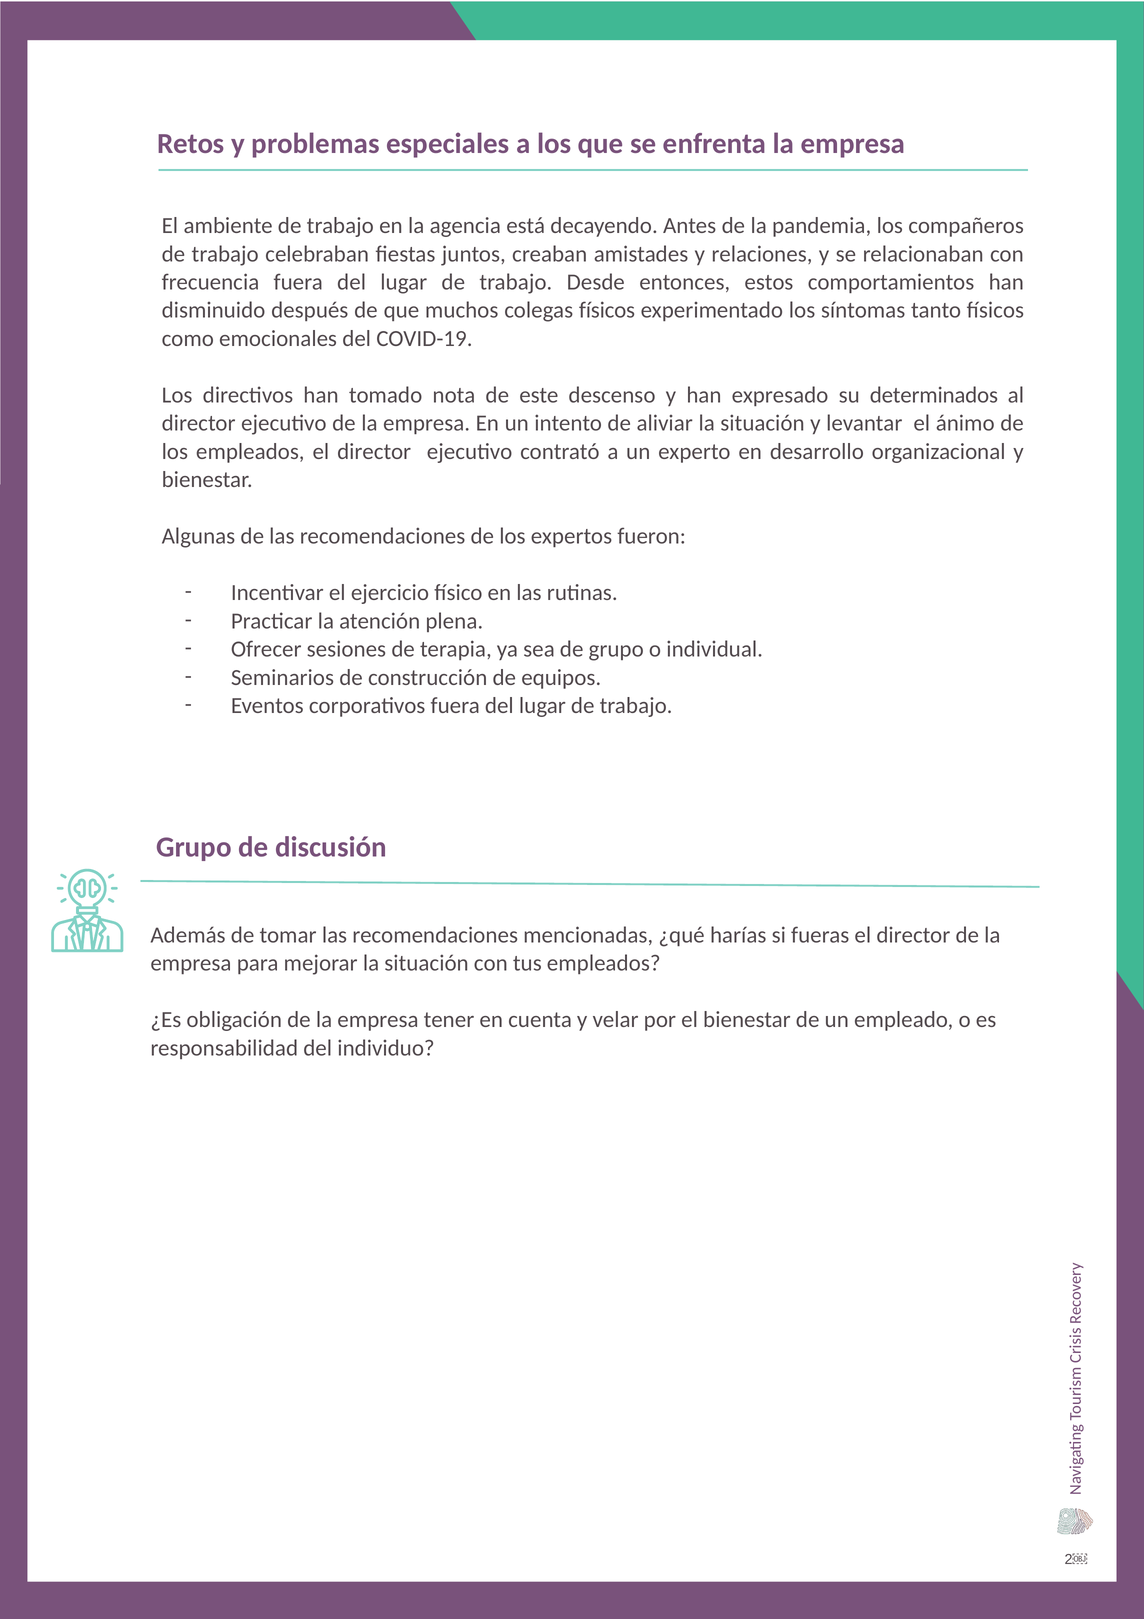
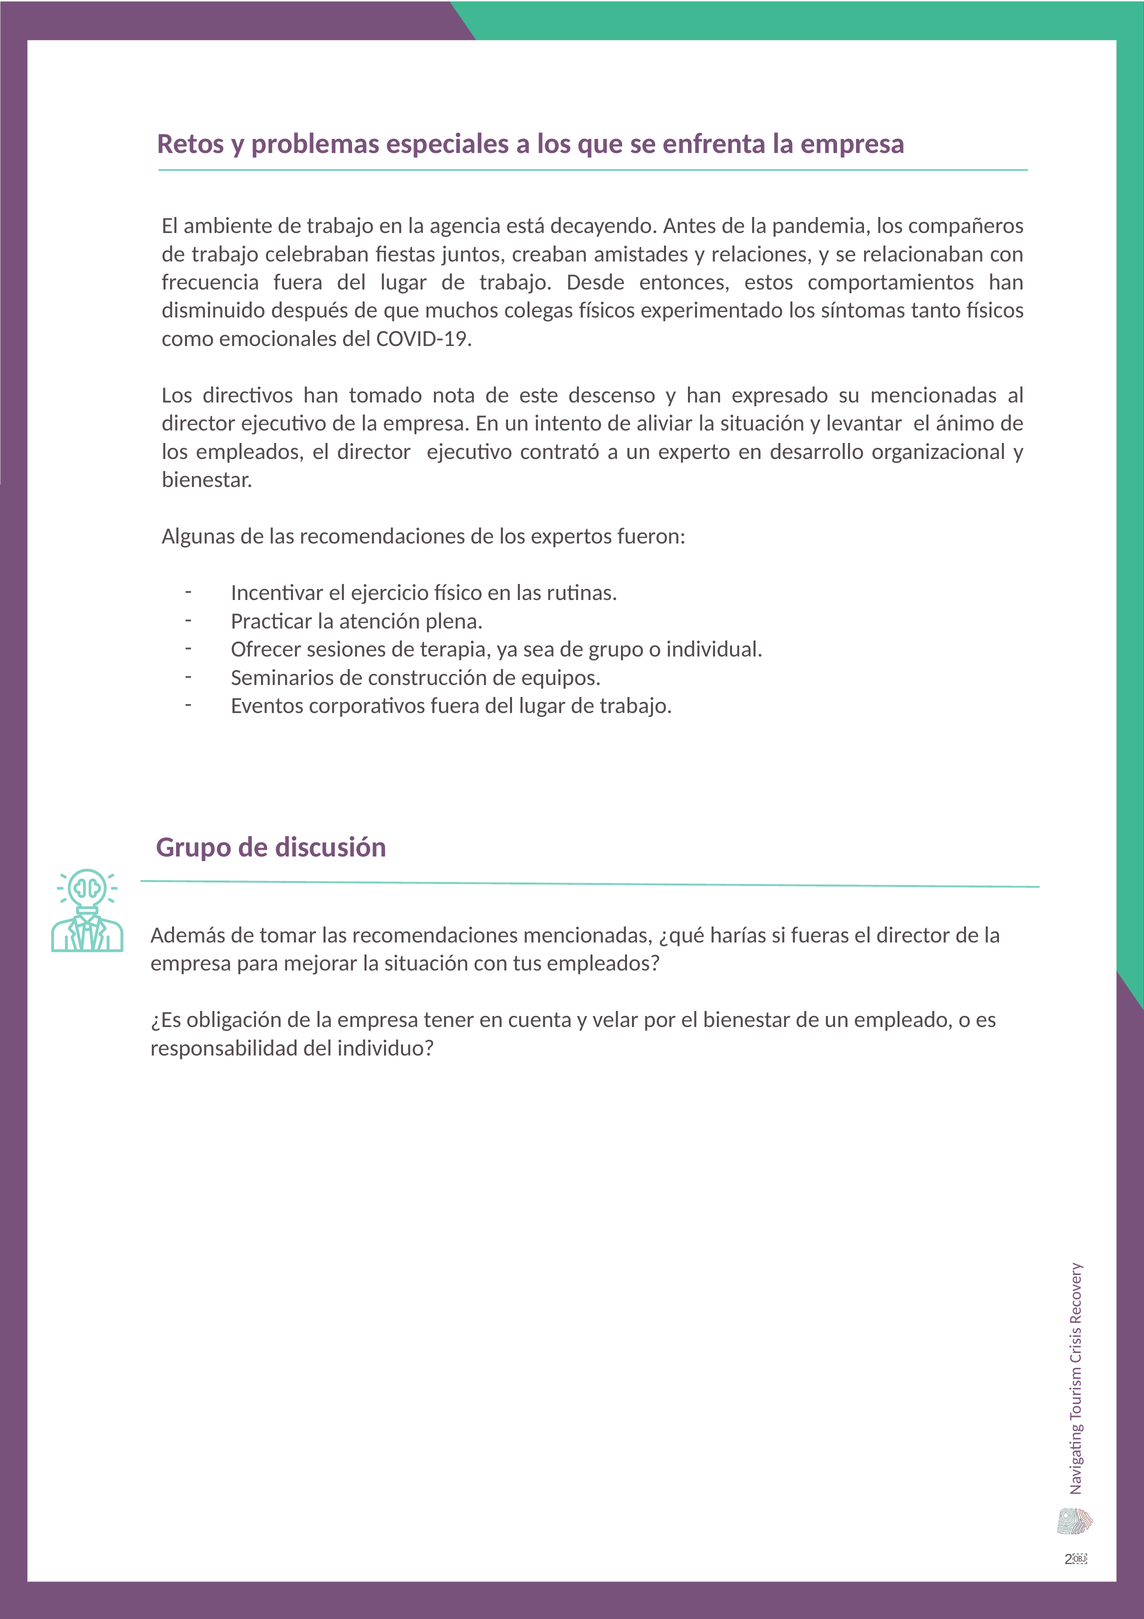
su determinados: determinados -> mencionadas (934, 395)
